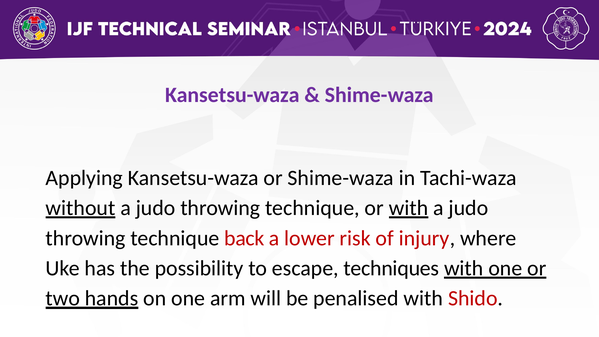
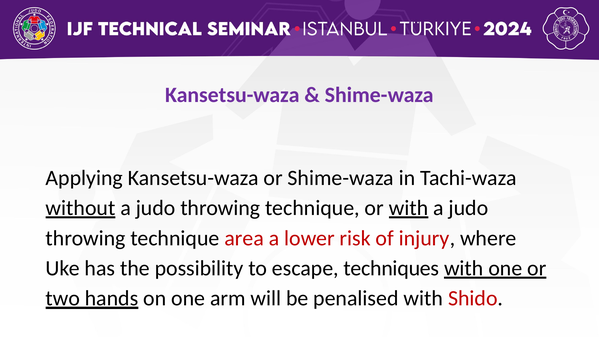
back: back -> area (244, 238)
